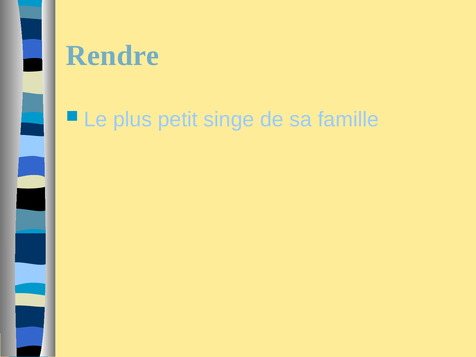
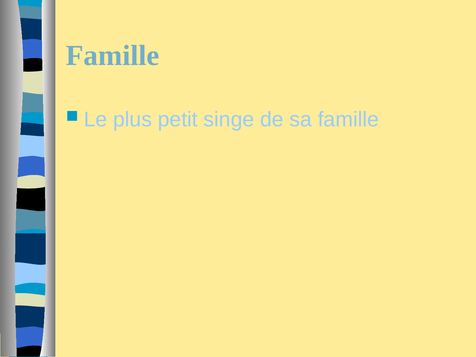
Rendre: Rendre -> Famille (113, 56)
